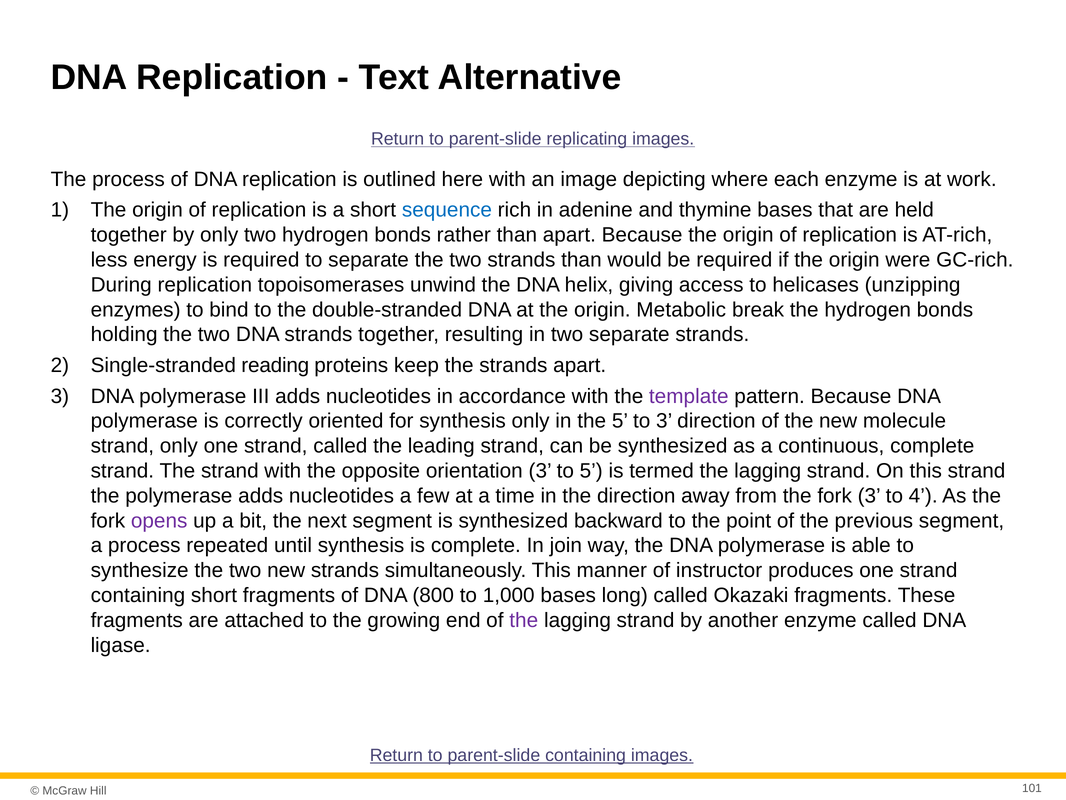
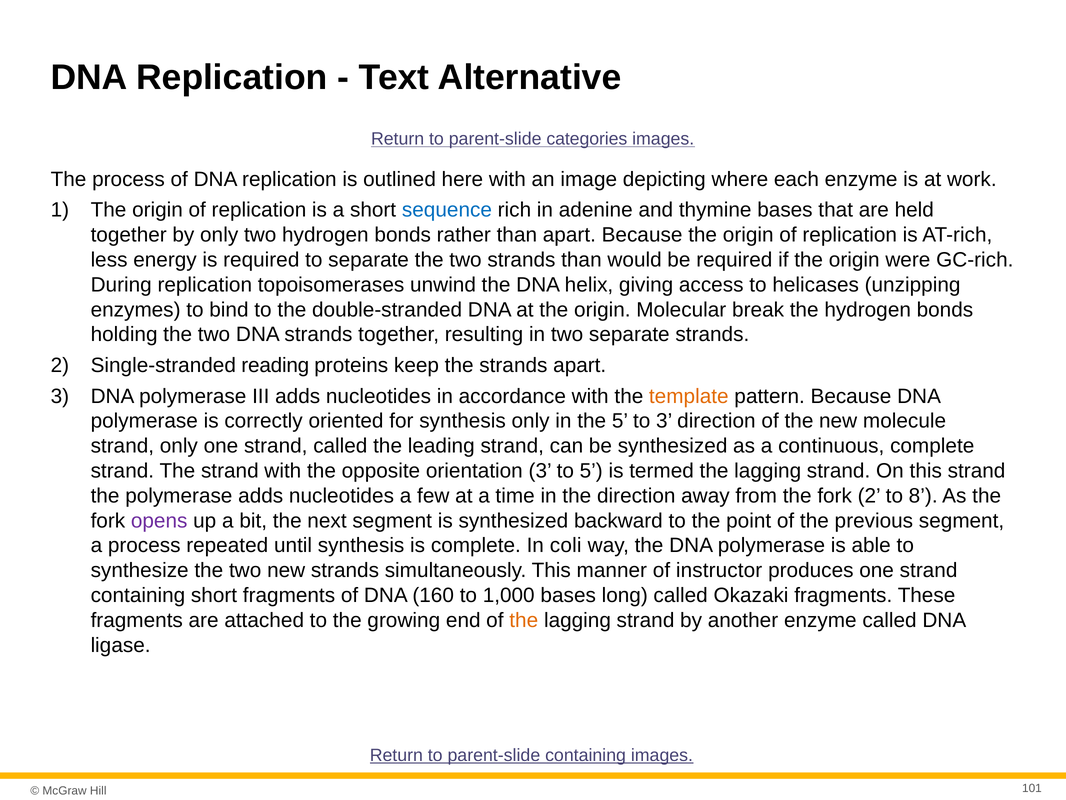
replicating: replicating -> categories (587, 139)
Metabolic: Metabolic -> Molecular (681, 309)
template colour: purple -> orange (689, 396)
fork 3: 3 -> 2 (869, 496)
4: 4 -> 8 (923, 496)
join: join -> coli (566, 545)
800: 800 -> 160 (433, 595)
the colour: purple -> orange (524, 620)
